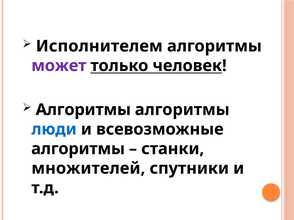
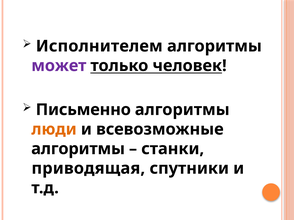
Алгоритмы: Алгоритмы -> Письменно (83, 110)
люди colour: blue -> orange (54, 130)
множителей: множителей -> приводящая (88, 169)
